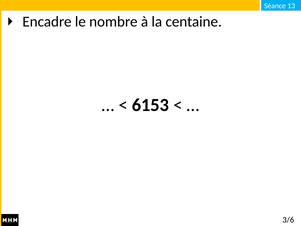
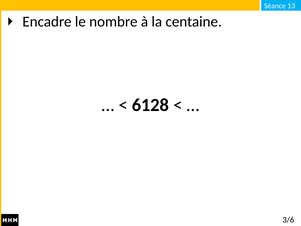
6153: 6153 -> 6128 (150, 105)
